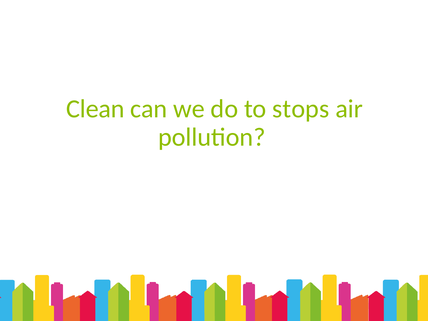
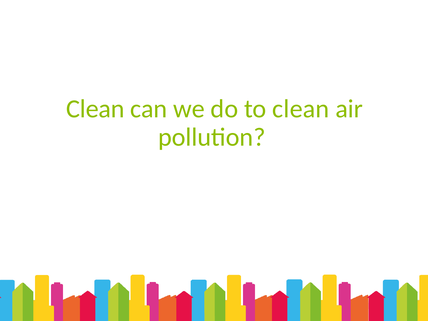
to stops: stops -> clean (301, 109)
